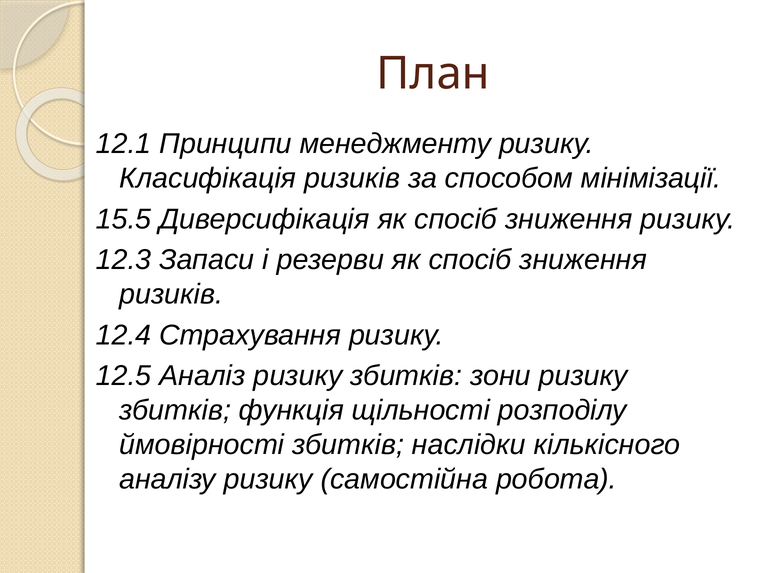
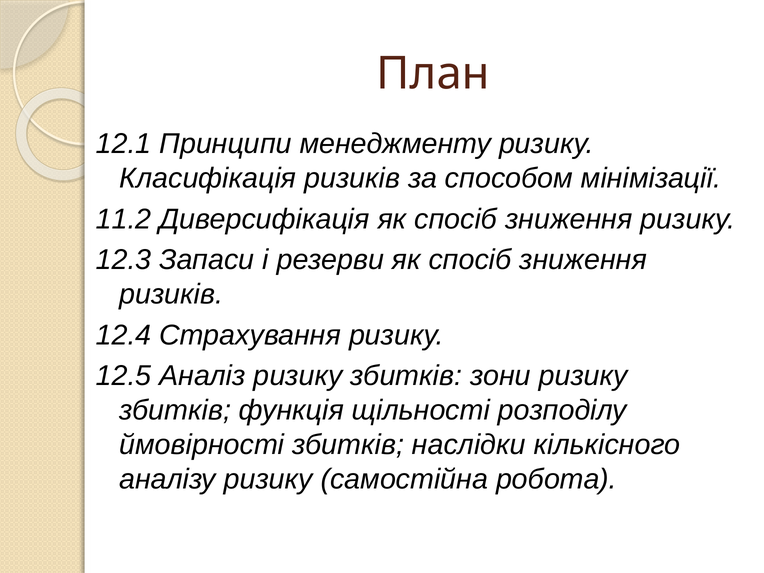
15.5: 15.5 -> 11.2 (124, 219)
